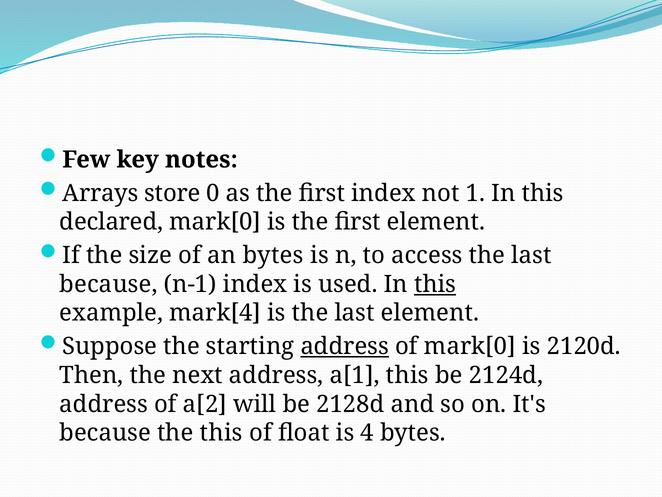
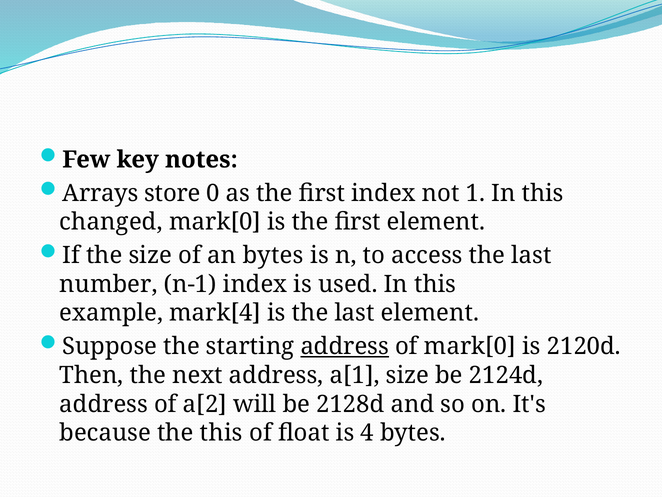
declared: declared -> changed (111, 222)
because: because -> number (109, 284)
this underline: present -> none (435, 284)
a[1 this: this -> size (407, 375)
